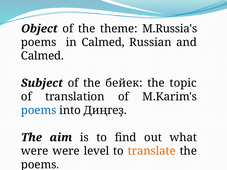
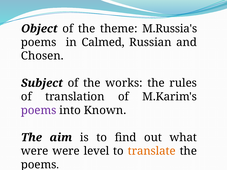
Calmed: Calmed -> Chosen (42, 56)
бейек: бейек -> works (124, 83)
topic: topic -> rules (183, 83)
poems colour: blue -> purple (39, 110)
Диңгеҙ: Диңгеҙ -> Known (105, 110)
